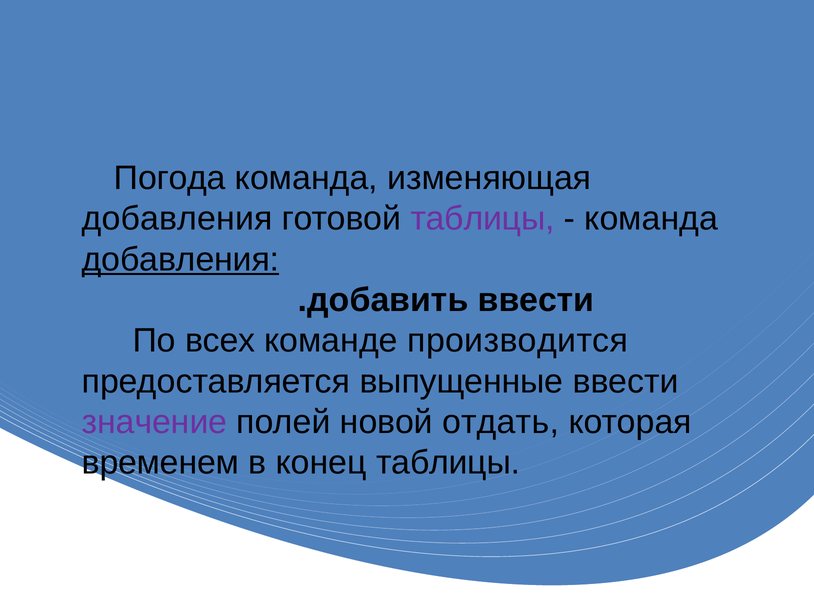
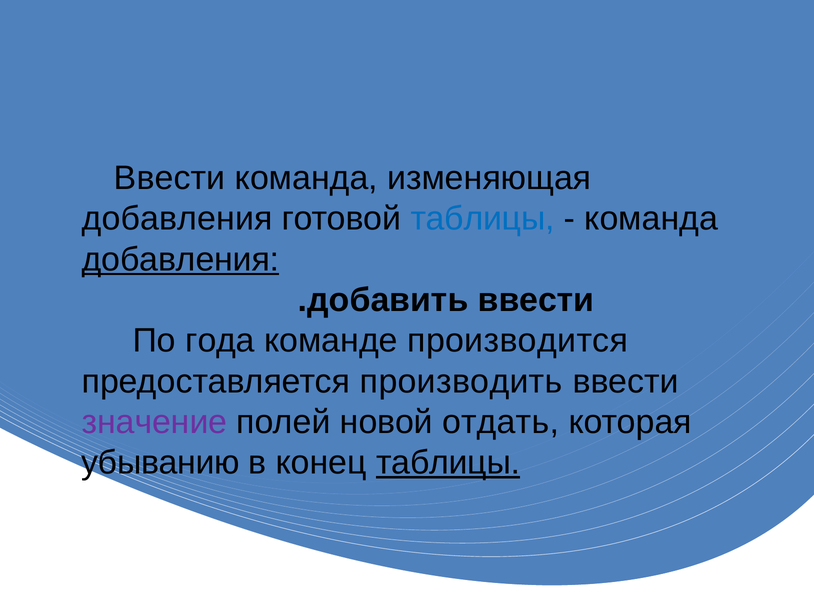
Погода: Погода -> Ввести (170, 178)
таблицы colour: purple -> blue (483, 219)
всех: всех -> года (220, 341)
выпущенные: выпущенные -> производить (461, 382)
временем: временем -> убыванию (160, 463)
таблицы underline: none -> present (448, 463)
